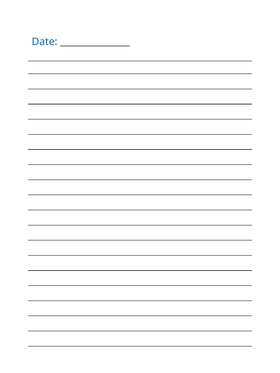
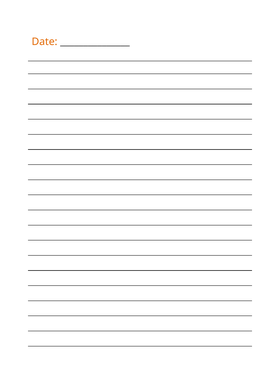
Date colour: blue -> orange (45, 42)
